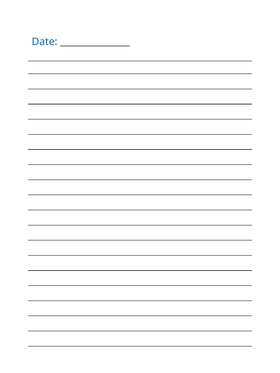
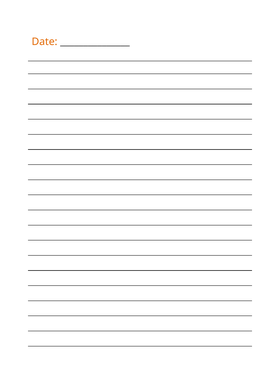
Date colour: blue -> orange (45, 42)
